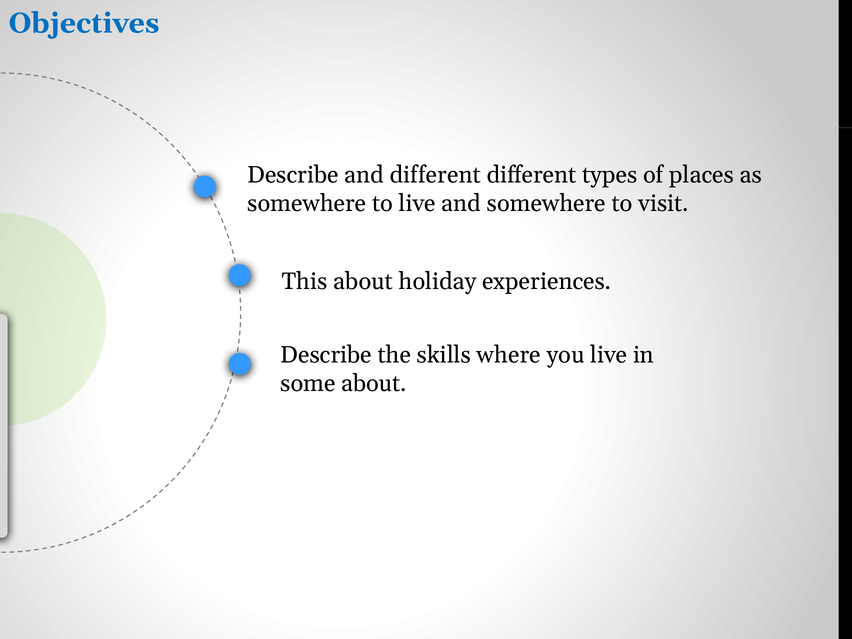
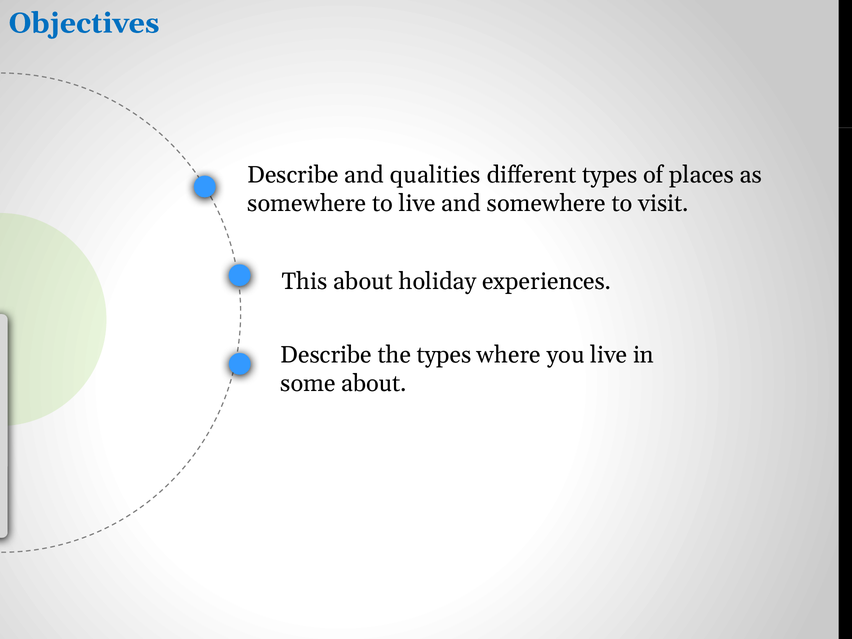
and different: different -> qualities (435, 175)
the skills: skills -> types (444, 355)
